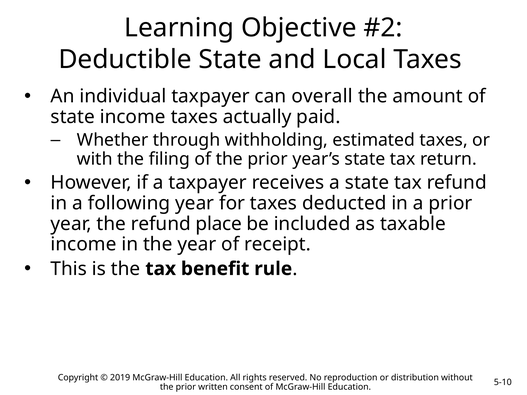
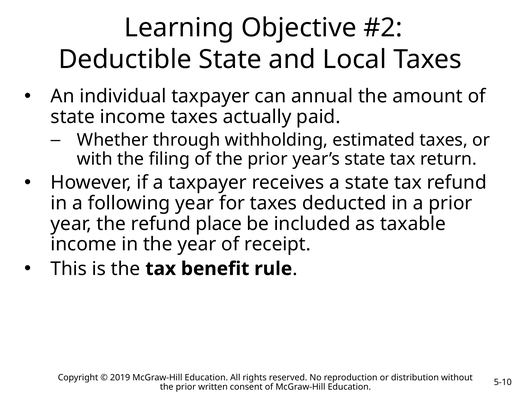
overall: overall -> annual (322, 96)
